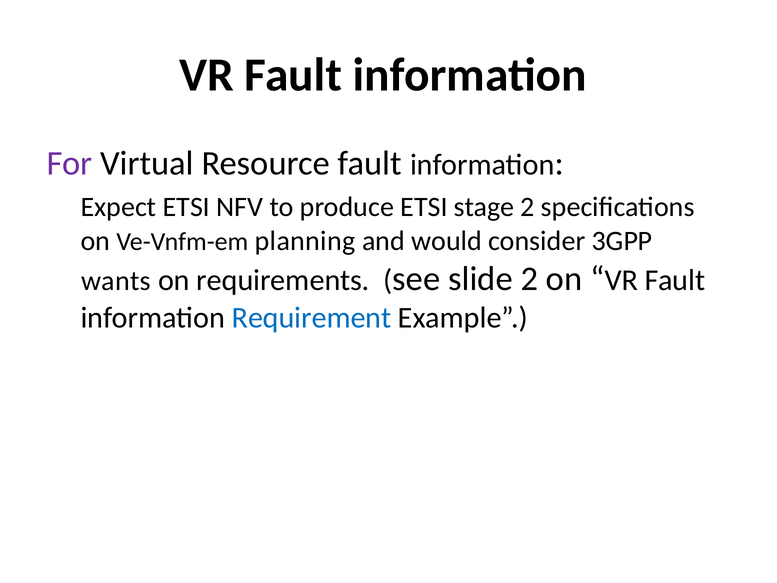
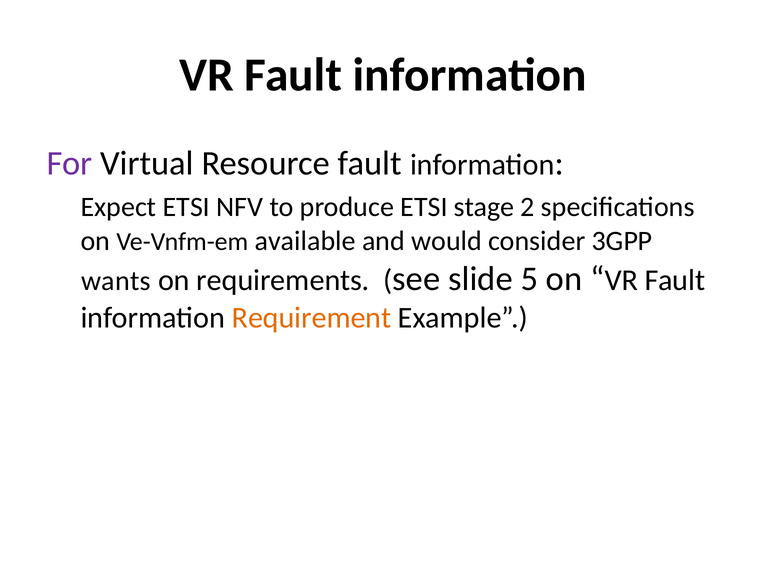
planning: planning -> available (305, 241)
slide 2: 2 -> 5 (529, 279)
Requirement colour: blue -> orange (312, 317)
